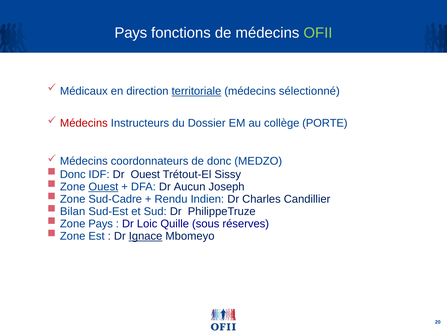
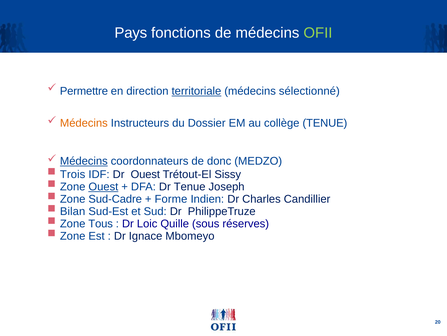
Médicaux: Médicaux -> Permettre (84, 91)
Médecins colour: red -> orange (84, 123)
collège PORTE: PORTE -> TENUE (325, 123)
Médecins underline: none -> present (84, 161)
Donc: Donc -> Trois (73, 174)
Dr Aucun: Aucun -> Tenue (190, 186)
Rendu: Rendu -> Forme (171, 199)
Zone Pays: Pays -> Tous (101, 223)
Ignace underline: present -> none (146, 236)
